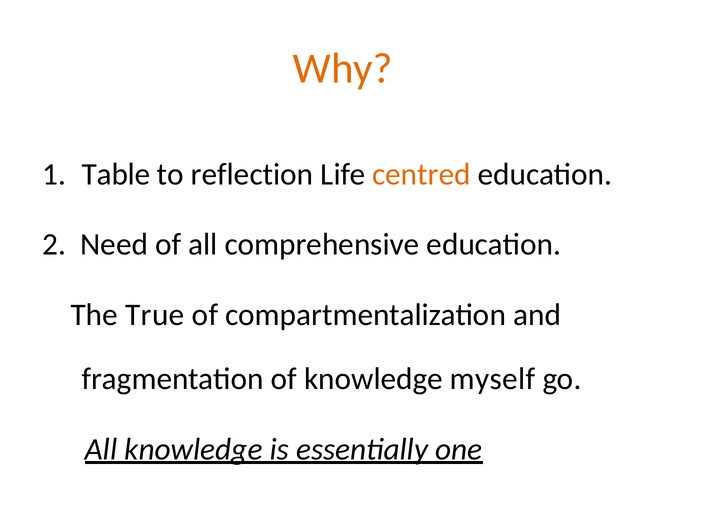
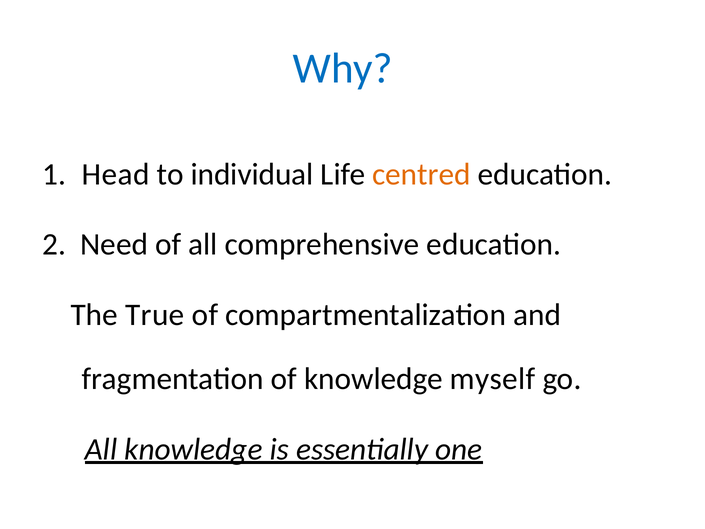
Why colour: orange -> blue (343, 68)
Table: Table -> Head (116, 174)
reflection: reflection -> individual (252, 174)
